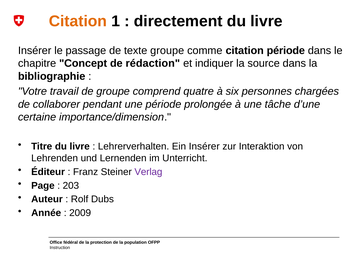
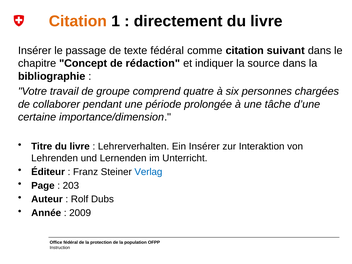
texte groupe: groupe -> fédéral (167, 50)
citation période: période -> suivant (286, 50)
Verlag colour: purple -> blue (148, 172)
